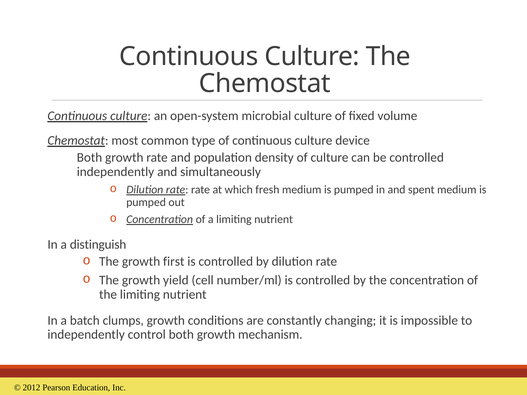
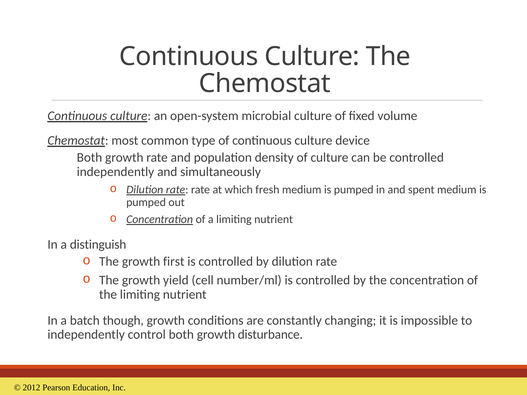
clumps: clumps -> though (123, 321)
mechanism: mechanism -> disturbance (270, 335)
